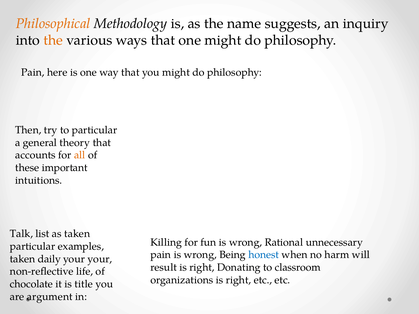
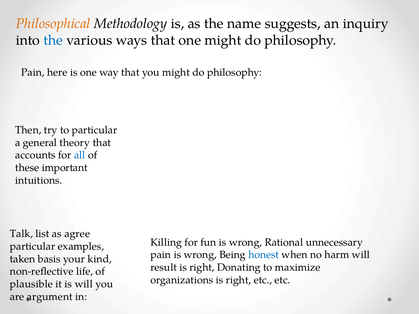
the colour: orange -> blue (53, 40)
all colour: orange -> blue (80, 155)
as taken: taken -> agree (77, 234)
daily: daily -> basis (49, 259)
your your: your -> kind (100, 259)
classroom: classroom -> maximize (298, 268)
chocolate: chocolate -> plausible (31, 284)
is title: title -> will (84, 284)
